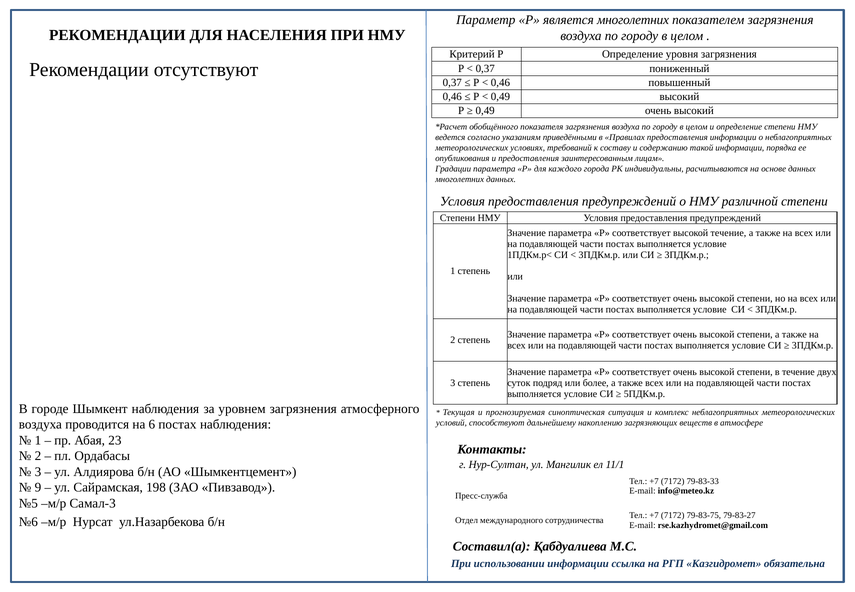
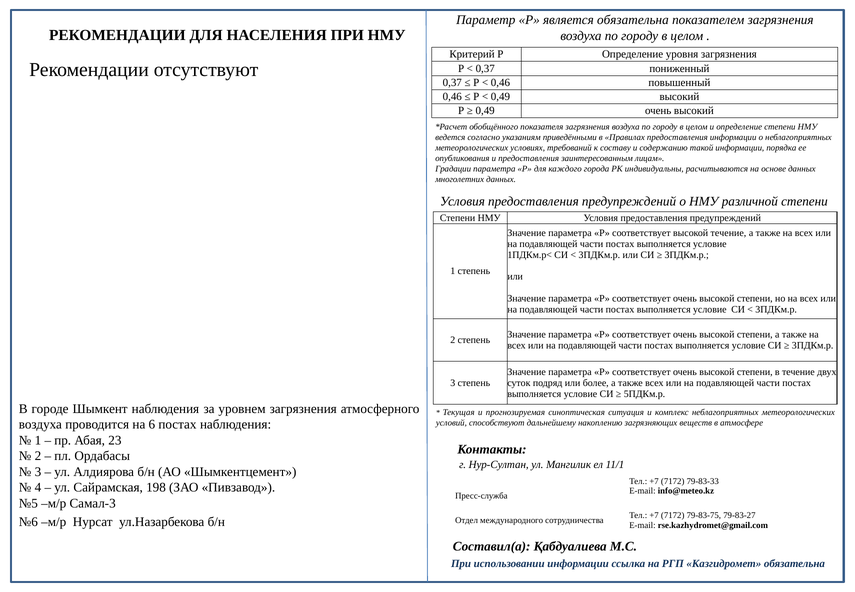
является многолетних: многолетних -> обязательна (633, 20)
9: 9 -> 4 (38, 488)
